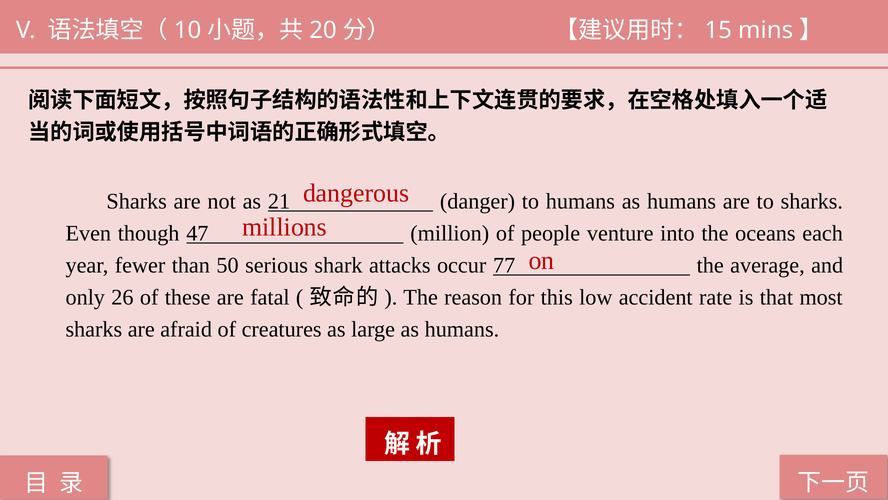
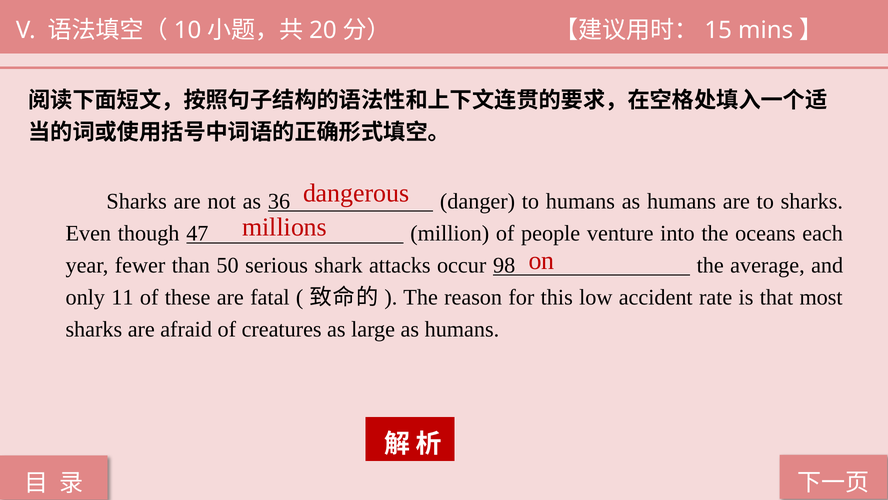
21: 21 -> 36 (279, 201)
77: 77 -> 98 (504, 265)
26: 26 -> 11 (122, 297)
